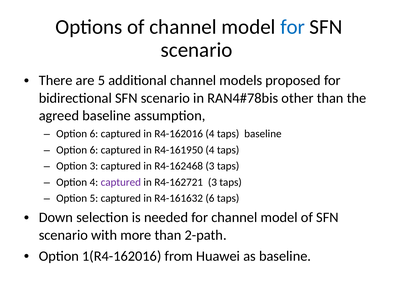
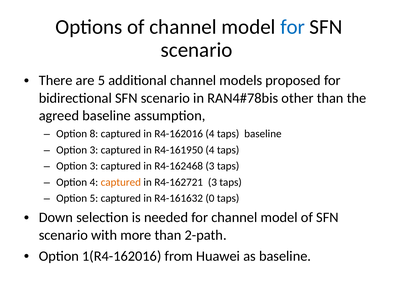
6: 6 -> 8 (94, 134)
6: 6 -> 3 (94, 150)
captured colour: purple -> orange (121, 182)
R4-161632 6: 6 -> 0 (210, 199)
